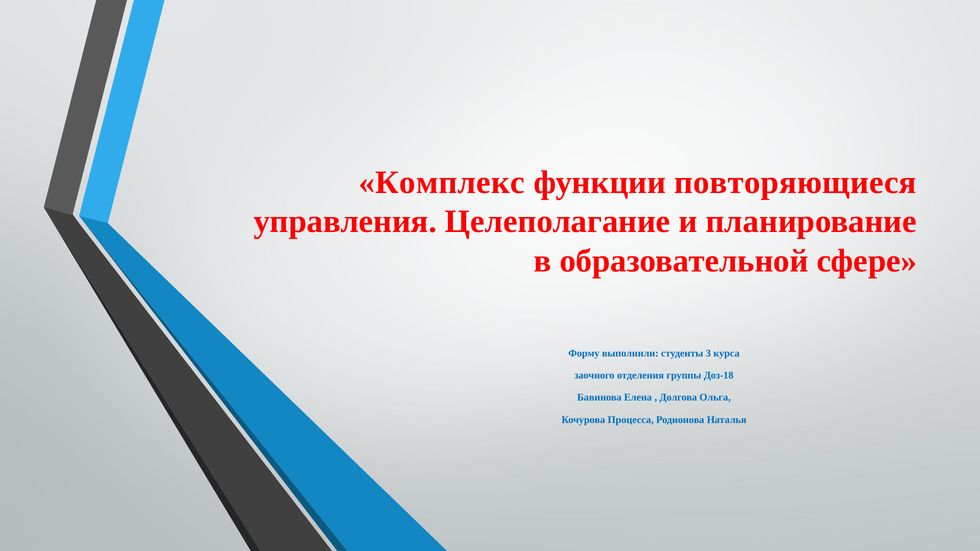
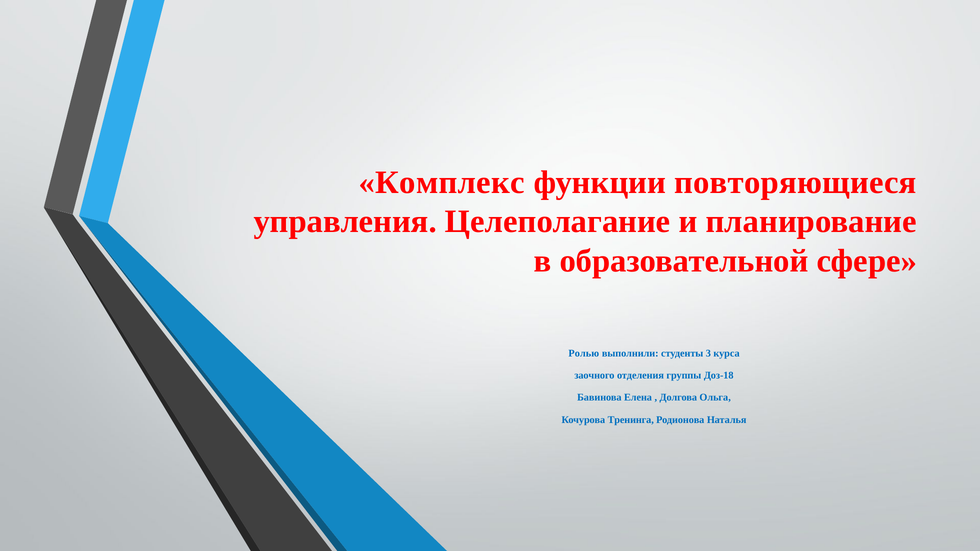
Форму: Форму -> Ролью (584, 353)
Процесса: Процесса -> Тренинга (631, 420)
